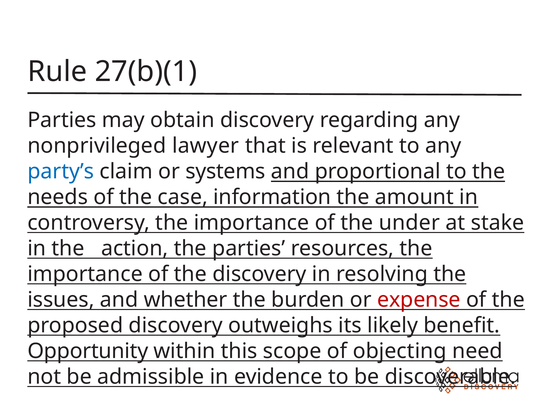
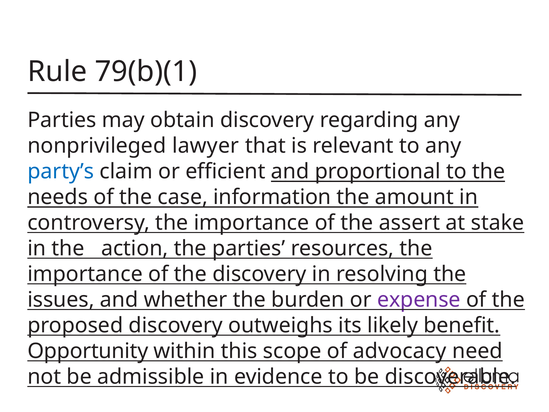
27(b)(1: 27(b)(1 -> 79(b)(1 (146, 72)
systems: systems -> efficient (225, 171)
under: under -> assert (409, 223)
expense colour: red -> purple (419, 300)
objecting: objecting -> advocacy (400, 351)
